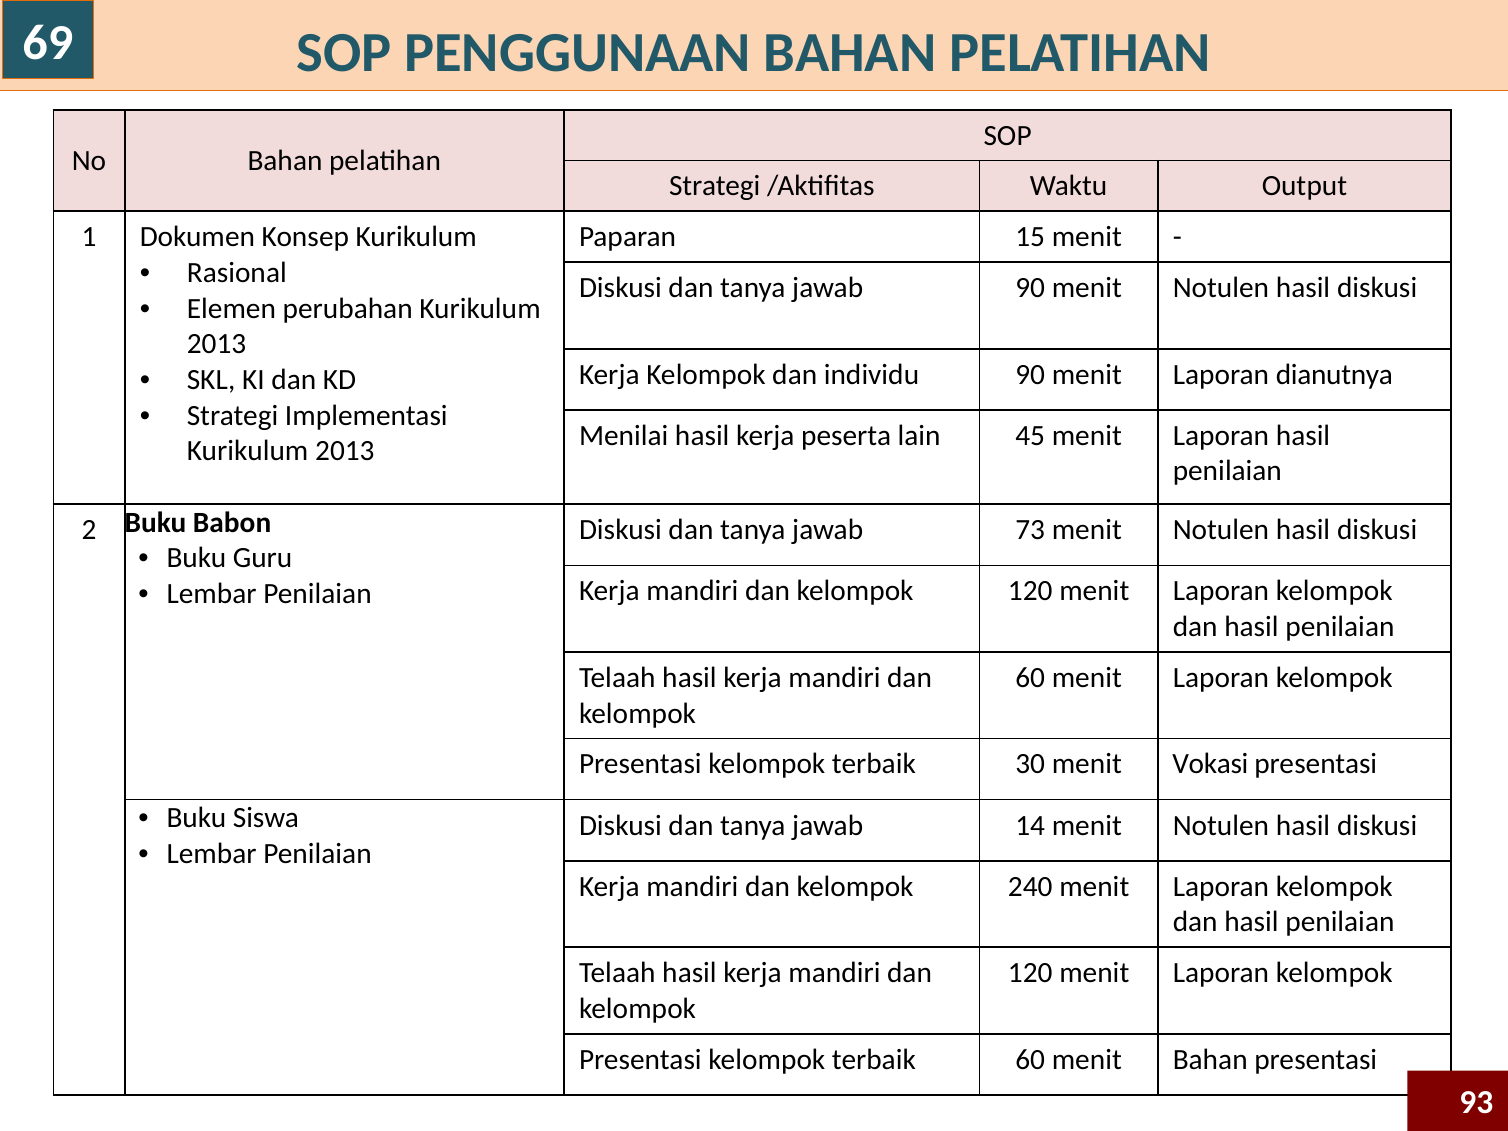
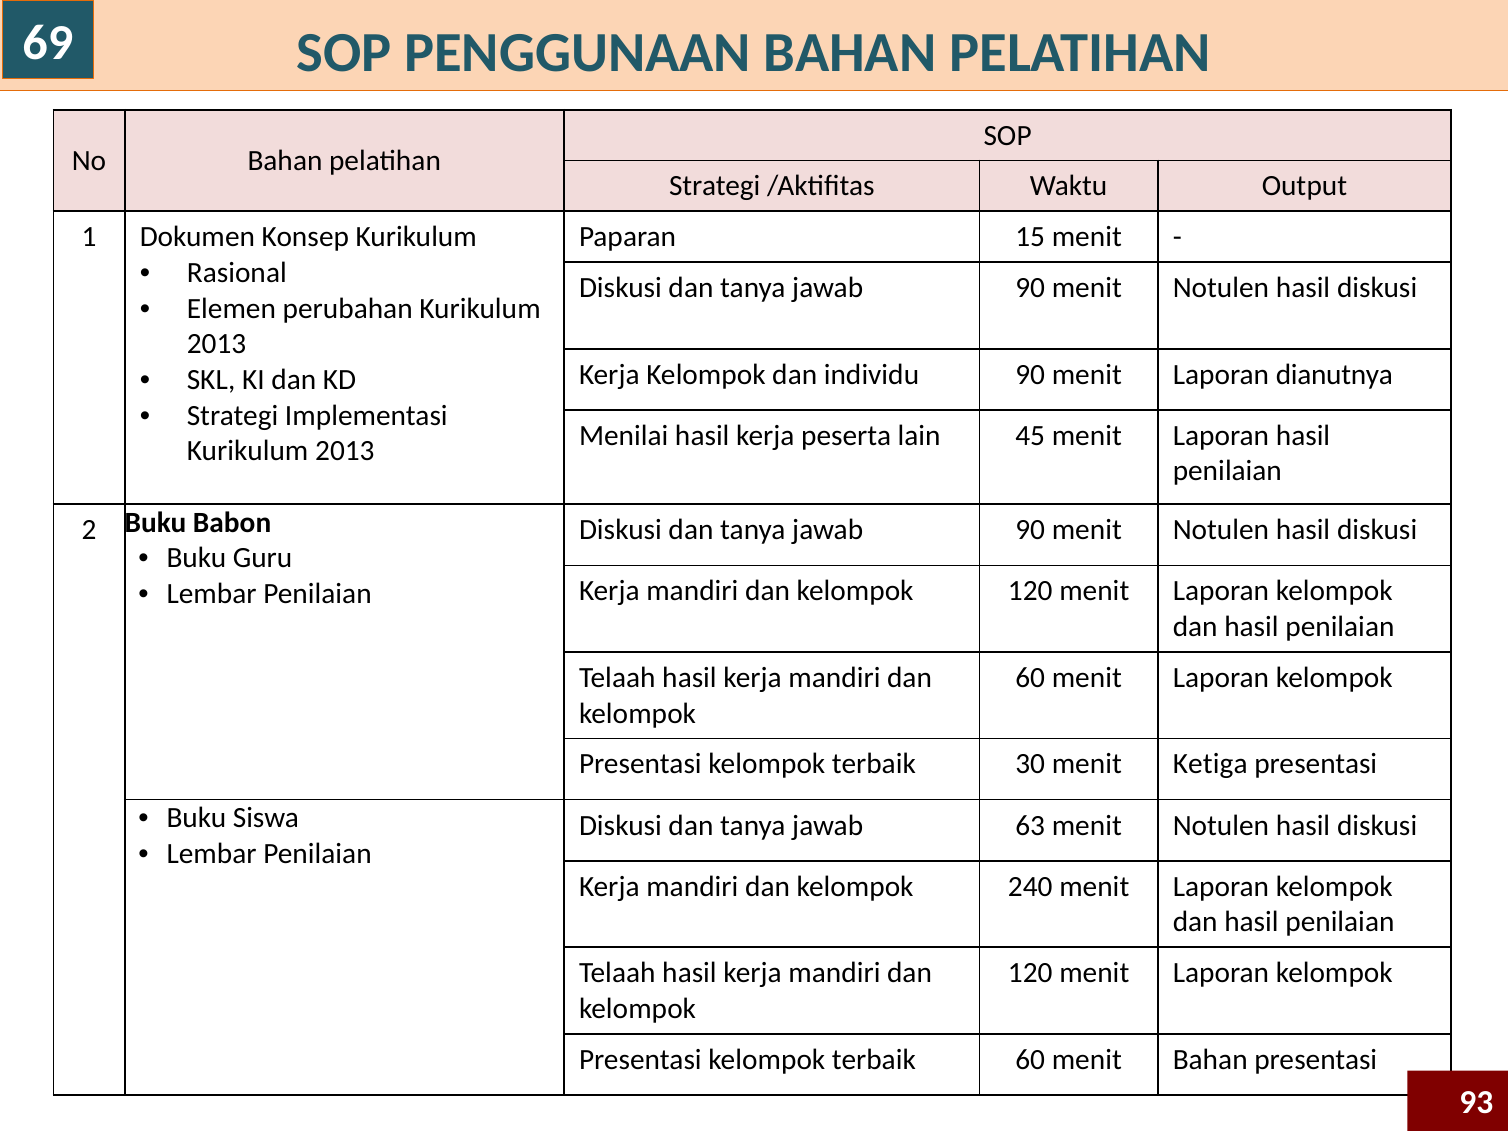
73: 73 -> 90 (1030, 530)
Vokasi: Vokasi -> Ketiga (1210, 764)
14: 14 -> 63 (1030, 825)
